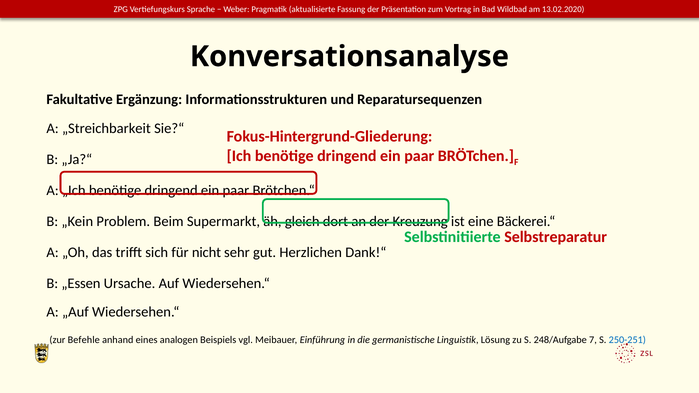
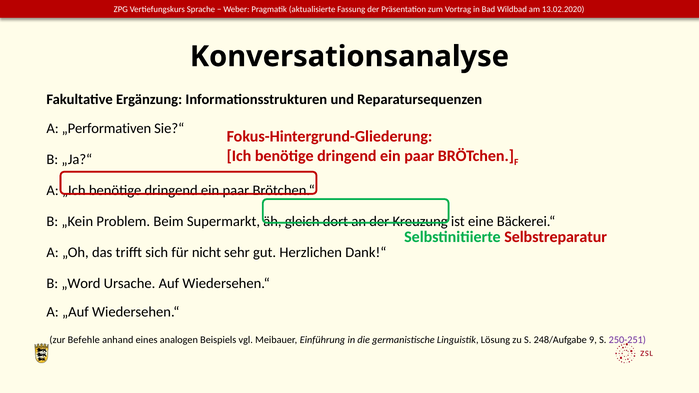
„Streichbarkeit: „Streichbarkeit -> „Performativen (106, 129)
„Essen: „Essen -> „Word (81, 284)
7: 7 -> 9 (593, 340)
250-251 colour: blue -> purple (627, 340)
